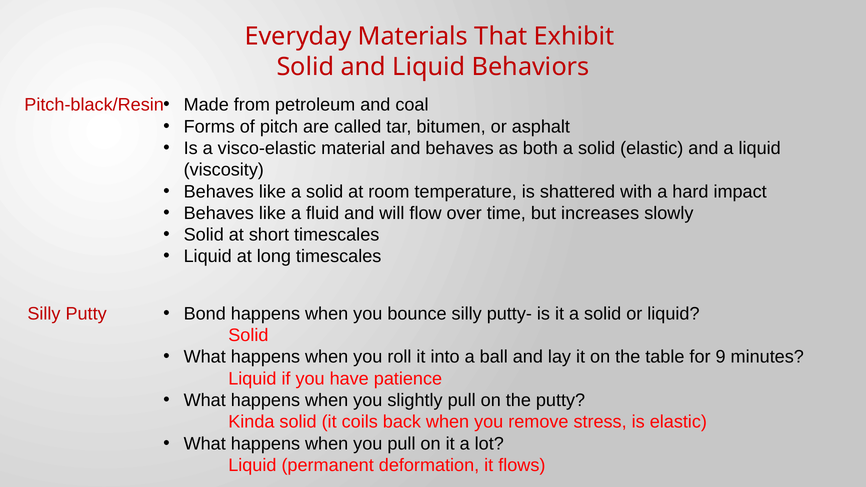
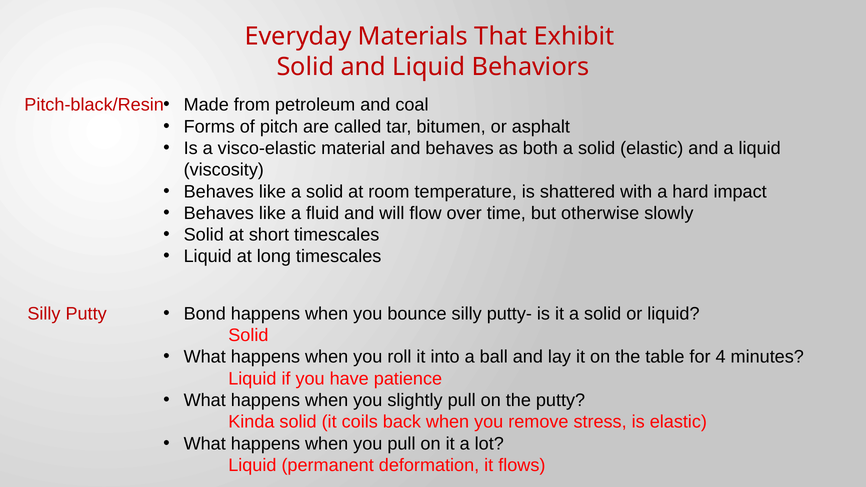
increases: increases -> otherwise (600, 213)
9: 9 -> 4 (721, 357)
